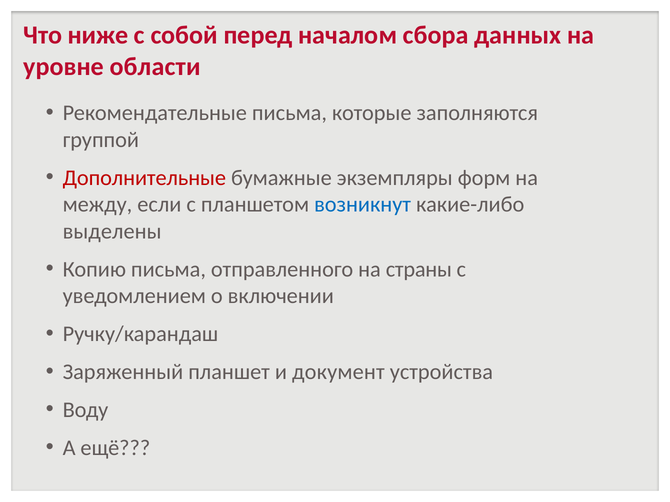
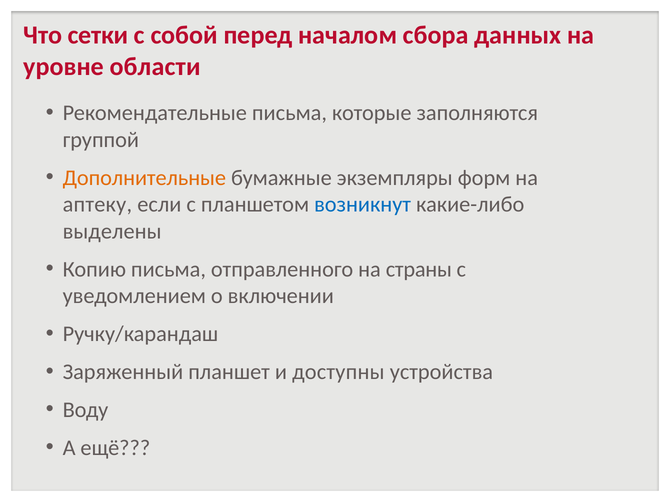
ниже: ниже -> сетки (98, 35)
Дополнительные colour: red -> orange (144, 178)
между: между -> аптеку (97, 205)
документ: документ -> доступны (338, 372)
